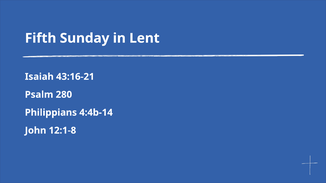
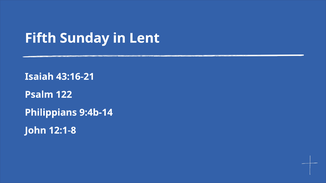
280: 280 -> 122 (64, 95)
4:4b-14: 4:4b-14 -> 9:4b-14 (96, 113)
